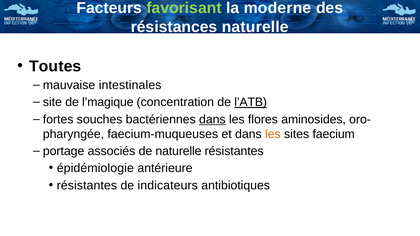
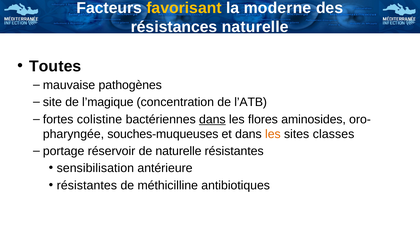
favorisant colour: light green -> yellow (184, 8)
intestinales: intestinales -> pathogènes (130, 85)
l’ATB underline: present -> none (251, 102)
souches: souches -> colistine (100, 119)
faecium-muqueuses: faecium-muqueuses -> souches-muqueuses (163, 134)
faecium: faecium -> classes (334, 134)
associés: associés -> réservoir (112, 151)
épidémiologie: épidémiologie -> sensibilisation (95, 168)
indicateurs: indicateurs -> méthicilline (168, 186)
